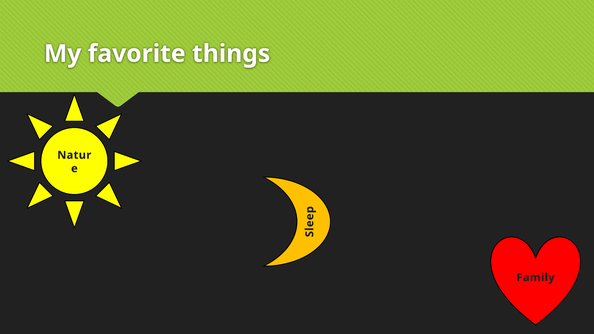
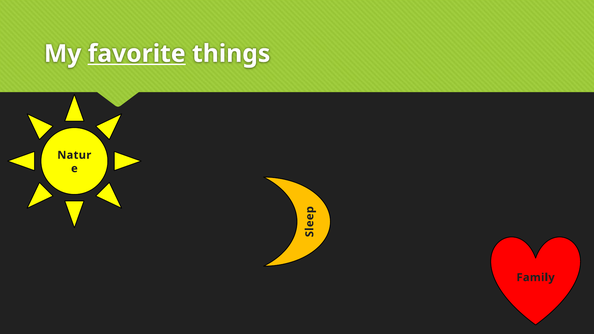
favorite underline: none -> present (137, 54)
